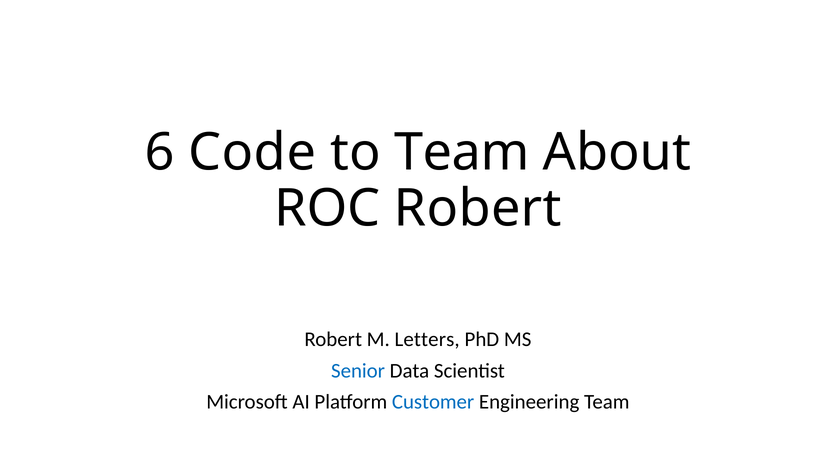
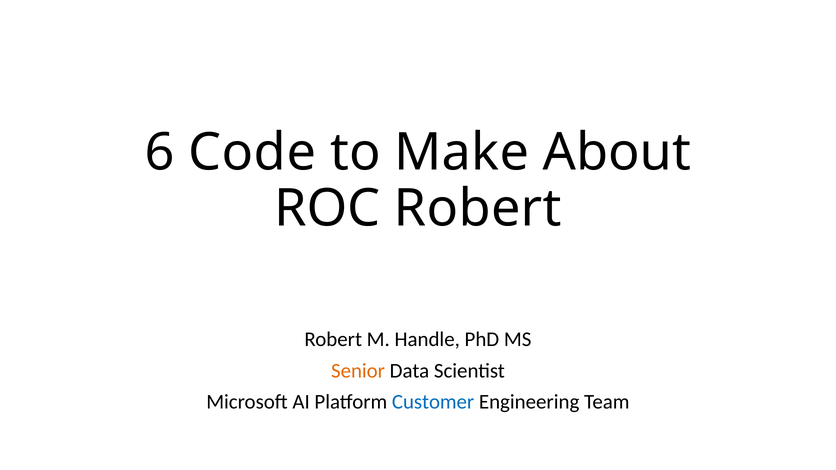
to Team: Team -> Make (462, 152)
Letters: Letters -> Handle (427, 340)
Senior colour: blue -> orange (358, 371)
